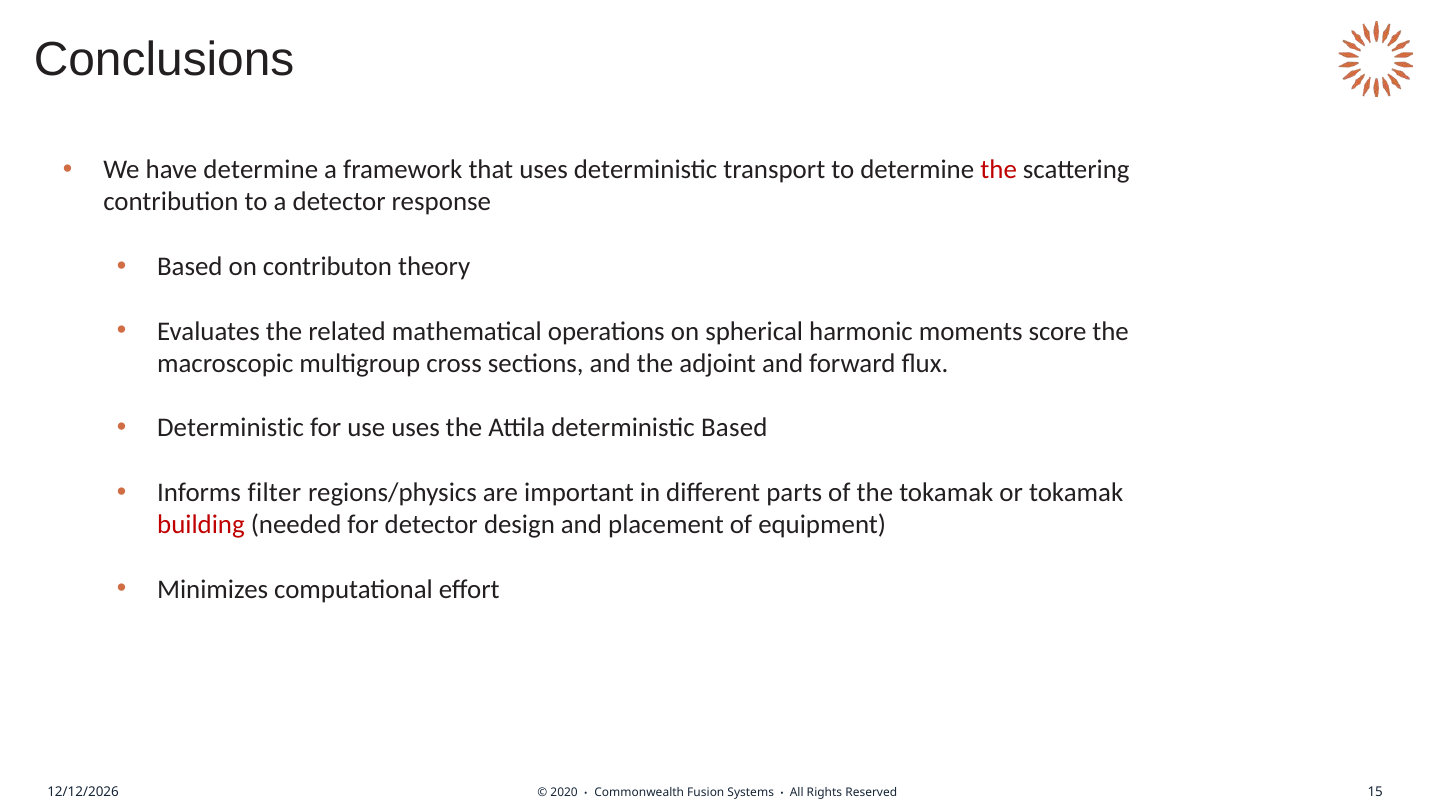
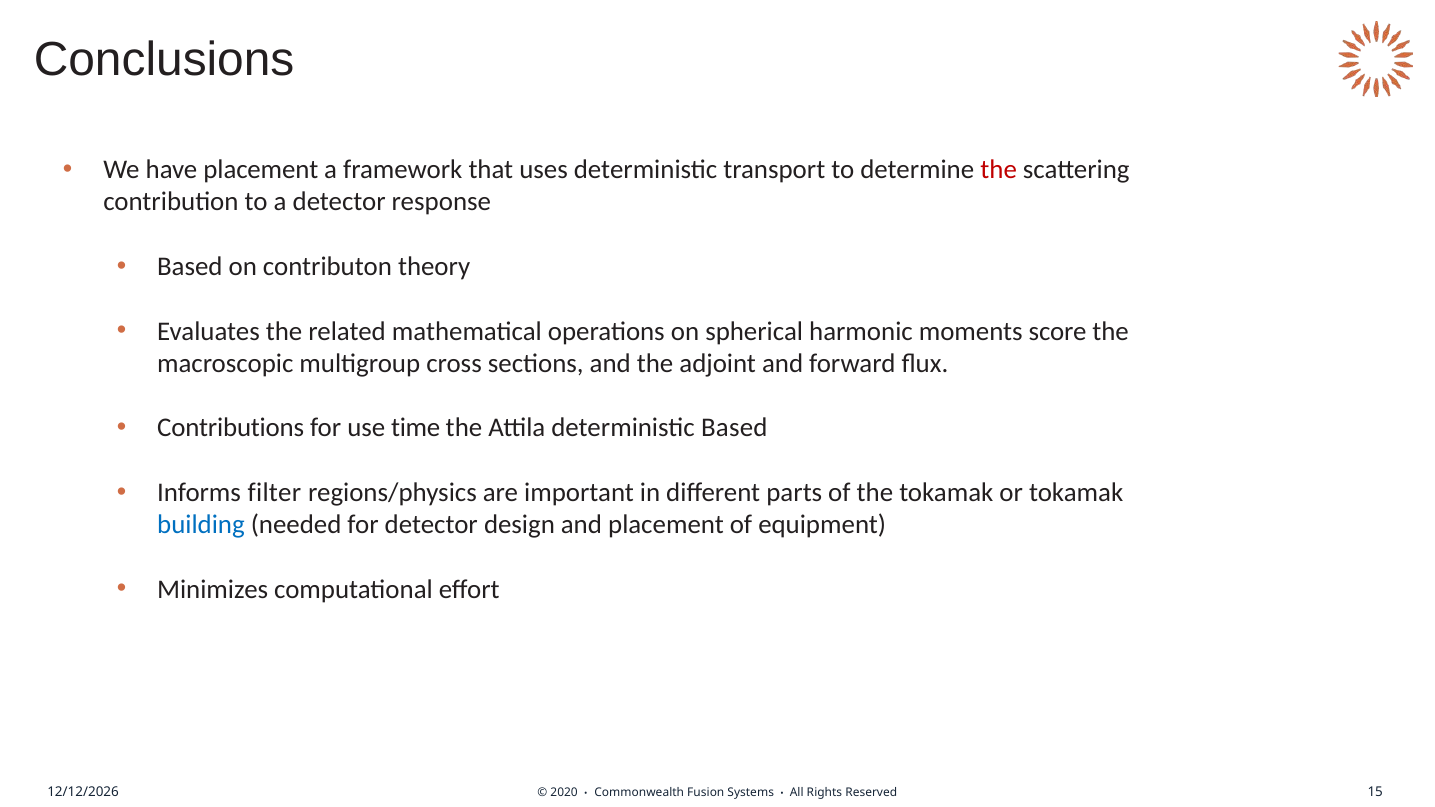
have determine: determine -> placement (261, 170)
Deterministic: Deterministic -> Contributions (231, 428)
use uses: uses -> time (416, 428)
building colour: red -> blue (201, 525)
